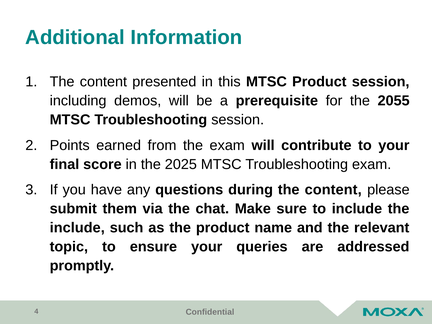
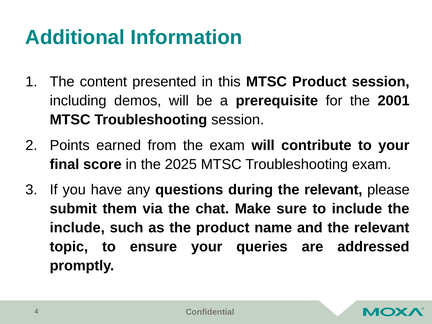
2055: 2055 -> 2001 (394, 101)
during the content: content -> relevant (333, 190)
